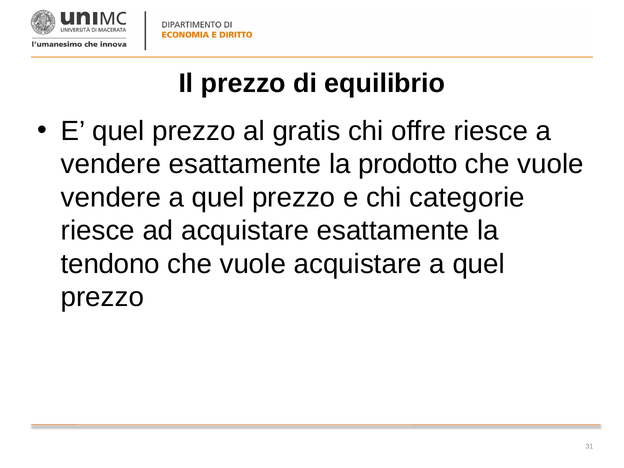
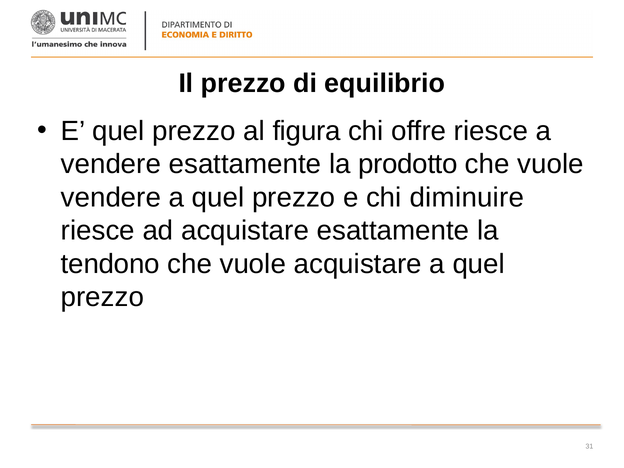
gratis: gratis -> figura (307, 131)
categorie: categorie -> diminuire (467, 197)
